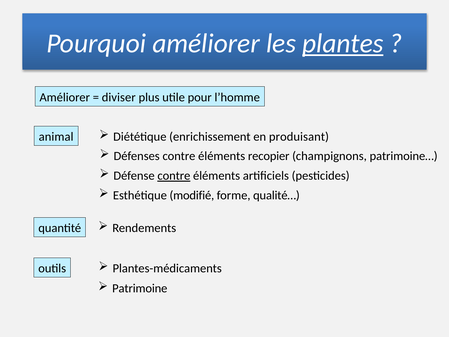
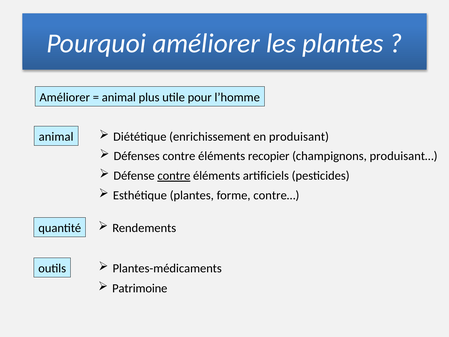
plantes underline: present -> none (343, 43)
diviser: diviser -> animal (119, 97)
patrimoine…: patrimoine… -> produisant… (404, 156)
Esthétique modifié: modifié -> plantes (192, 195)
qualité…: qualité… -> contre… (276, 195)
